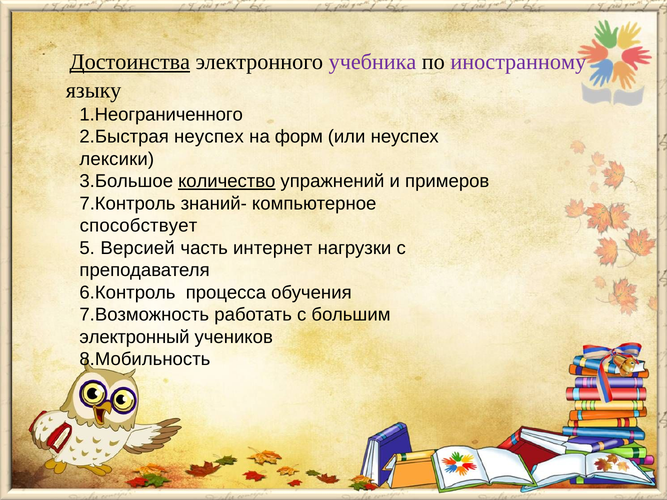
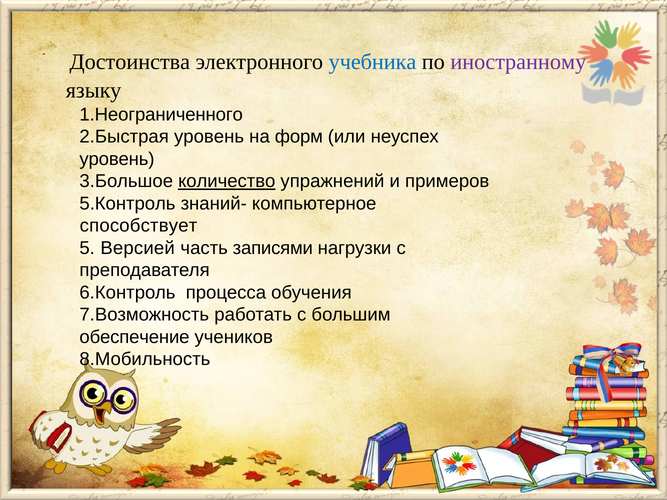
Достоинства underline: present -> none (130, 62)
учебника colour: purple -> blue (372, 62)
2.Быстрая неуспех: неуспех -> уровень (209, 137)
лексики: лексики -> уровень (117, 159)
7.Контроль: 7.Контроль -> 5.Контроль (127, 204)
интернет: интернет -> записями (273, 248)
электронный: электронный -> обеспечение (135, 337)
